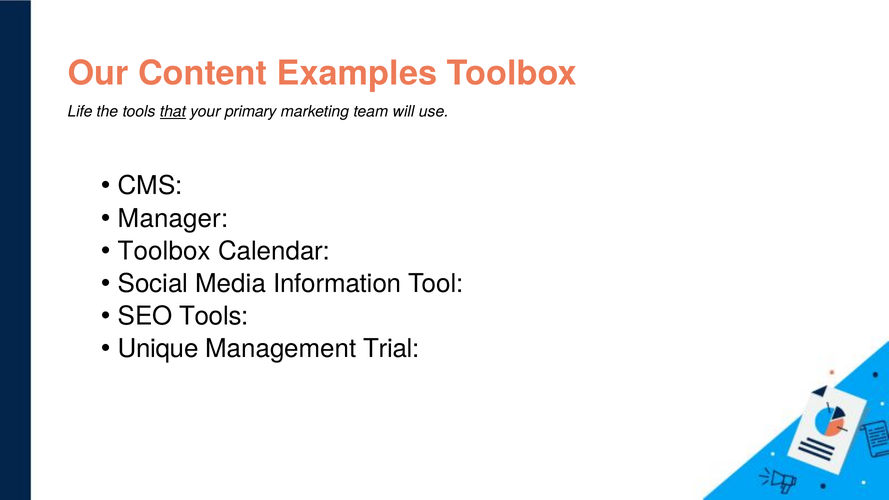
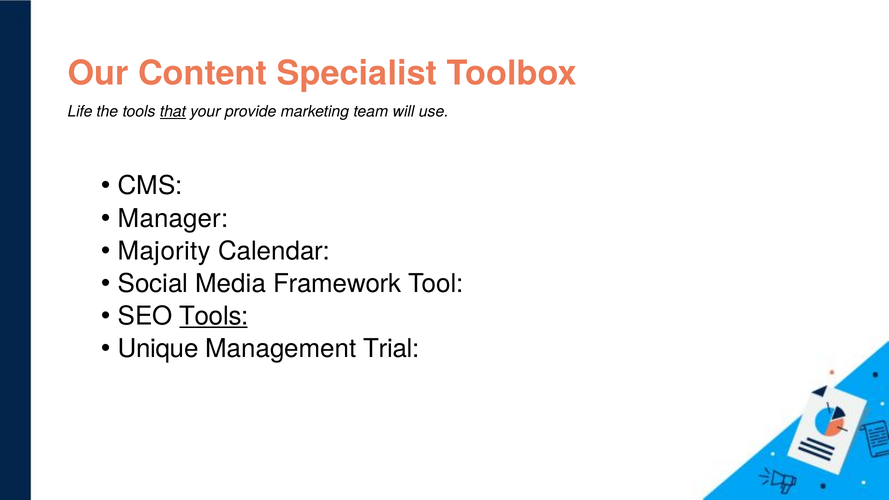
Examples: Examples -> Specialist (357, 73)
primary: primary -> provide (251, 112)
Toolbox: Toolbox -> Majority (164, 251)
Information: Information -> Framework (337, 284)
Tools underline: none -> present (214, 316)
